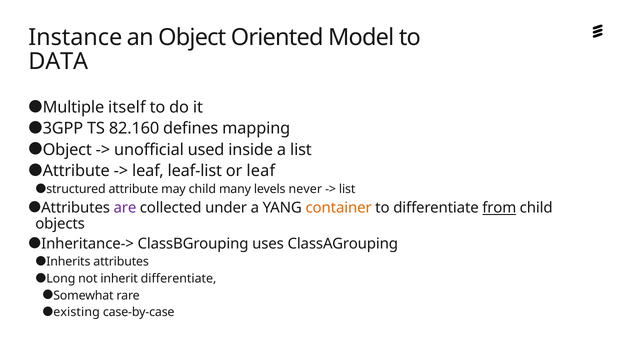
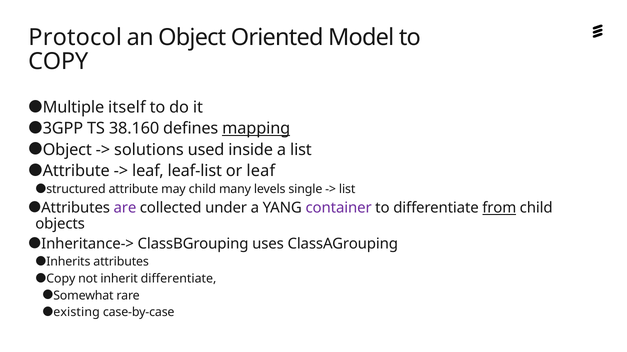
Instance: Instance -> Protocol (75, 38)
DATA: DATA -> COPY (58, 62)
82.160: 82.160 -> 38.160 (134, 129)
mapping underline: none -> present (256, 129)
unofficial: unofficial -> solutions (149, 150)
never: never -> single (305, 190)
container colour: orange -> purple (339, 208)
Long: Long -> Copy (61, 279)
